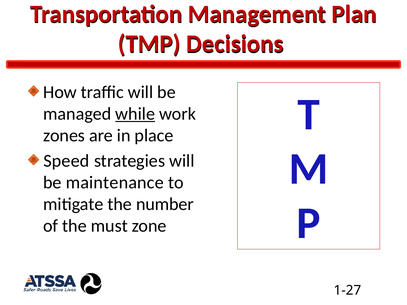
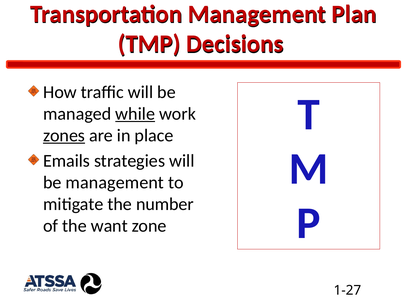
zones underline: none -> present (64, 136)
Speed: Speed -> Emails (67, 161)
be maintenance: maintenance -> management (115, 183)
must: must -> want (109, 226)
